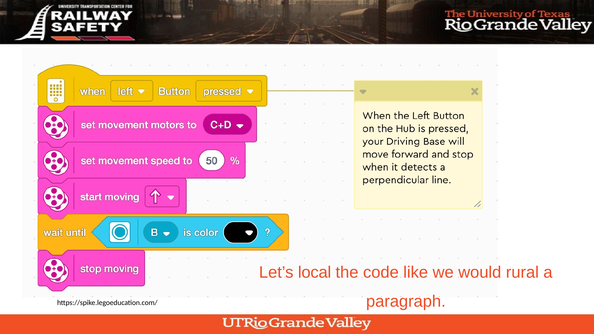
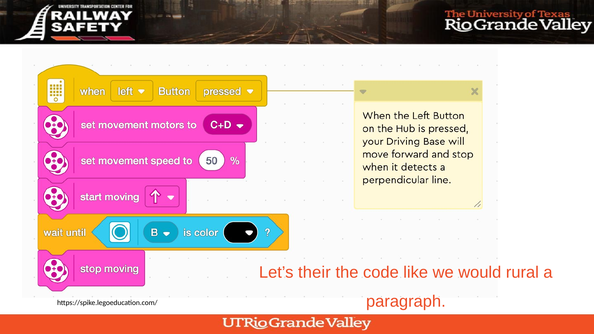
local: local -> their (314, 273)
